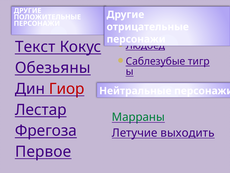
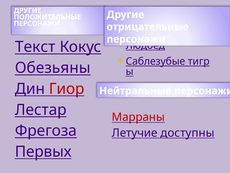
Марраны colour: green -> red (138, 117)
выходить: выходить -> доступны (187, 132)
Первое: Первое -> Первых (43, 151)
